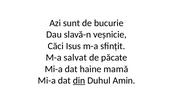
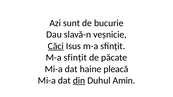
Căci underline: none -> present (56, 46)
salvat: salvat -> sfințit (75, 58)
mamă: mamă -> pleacă (116, 69)
